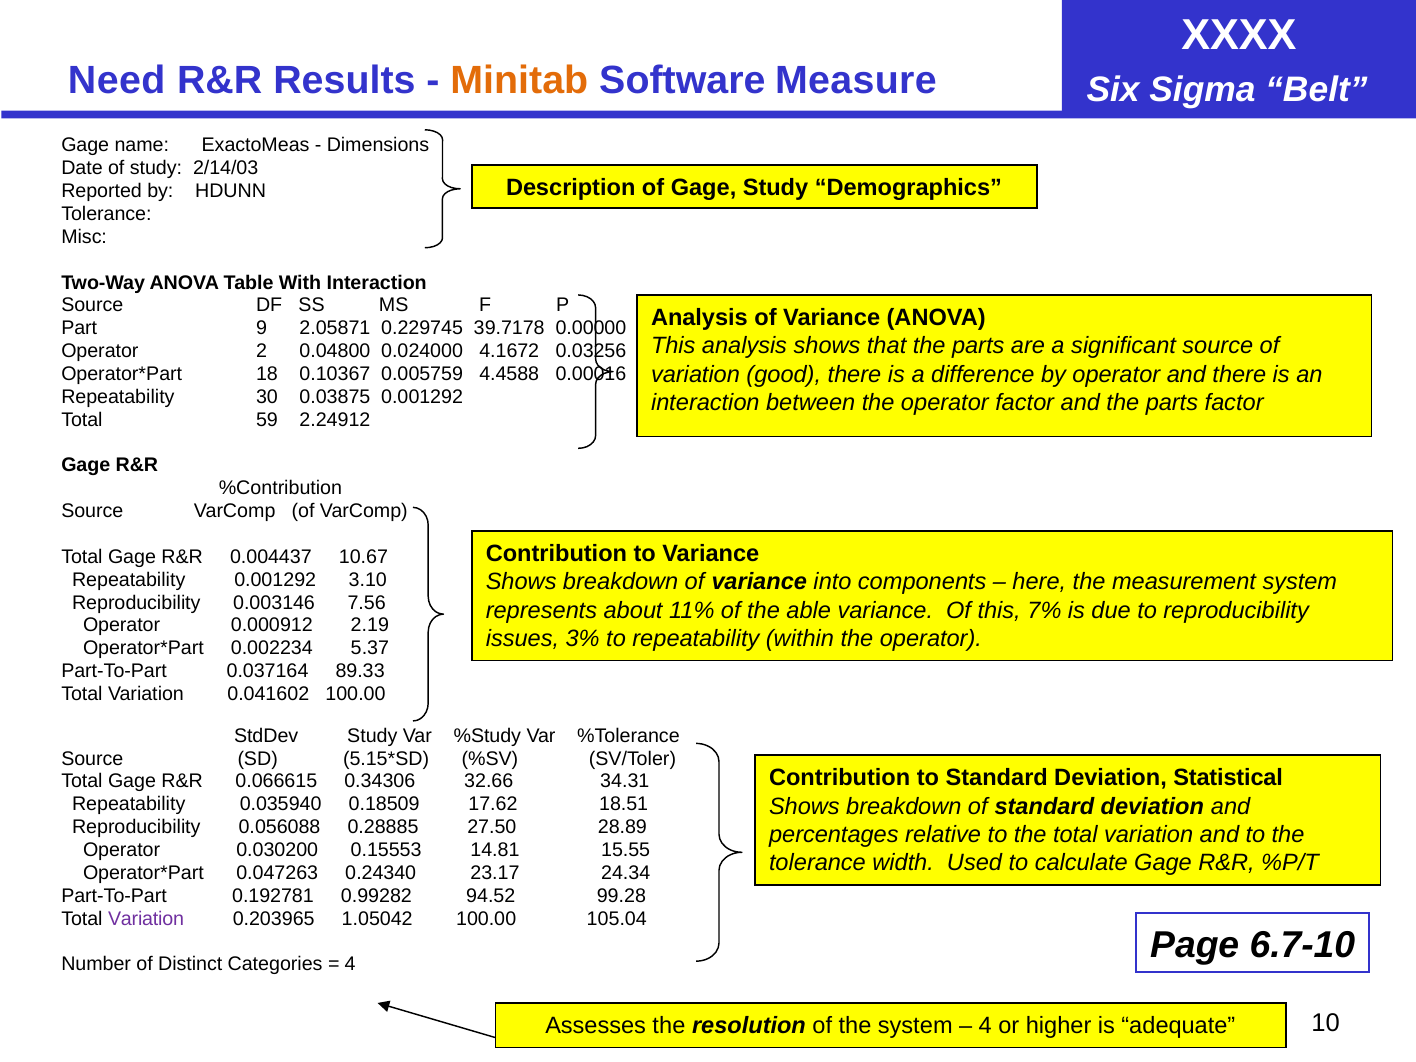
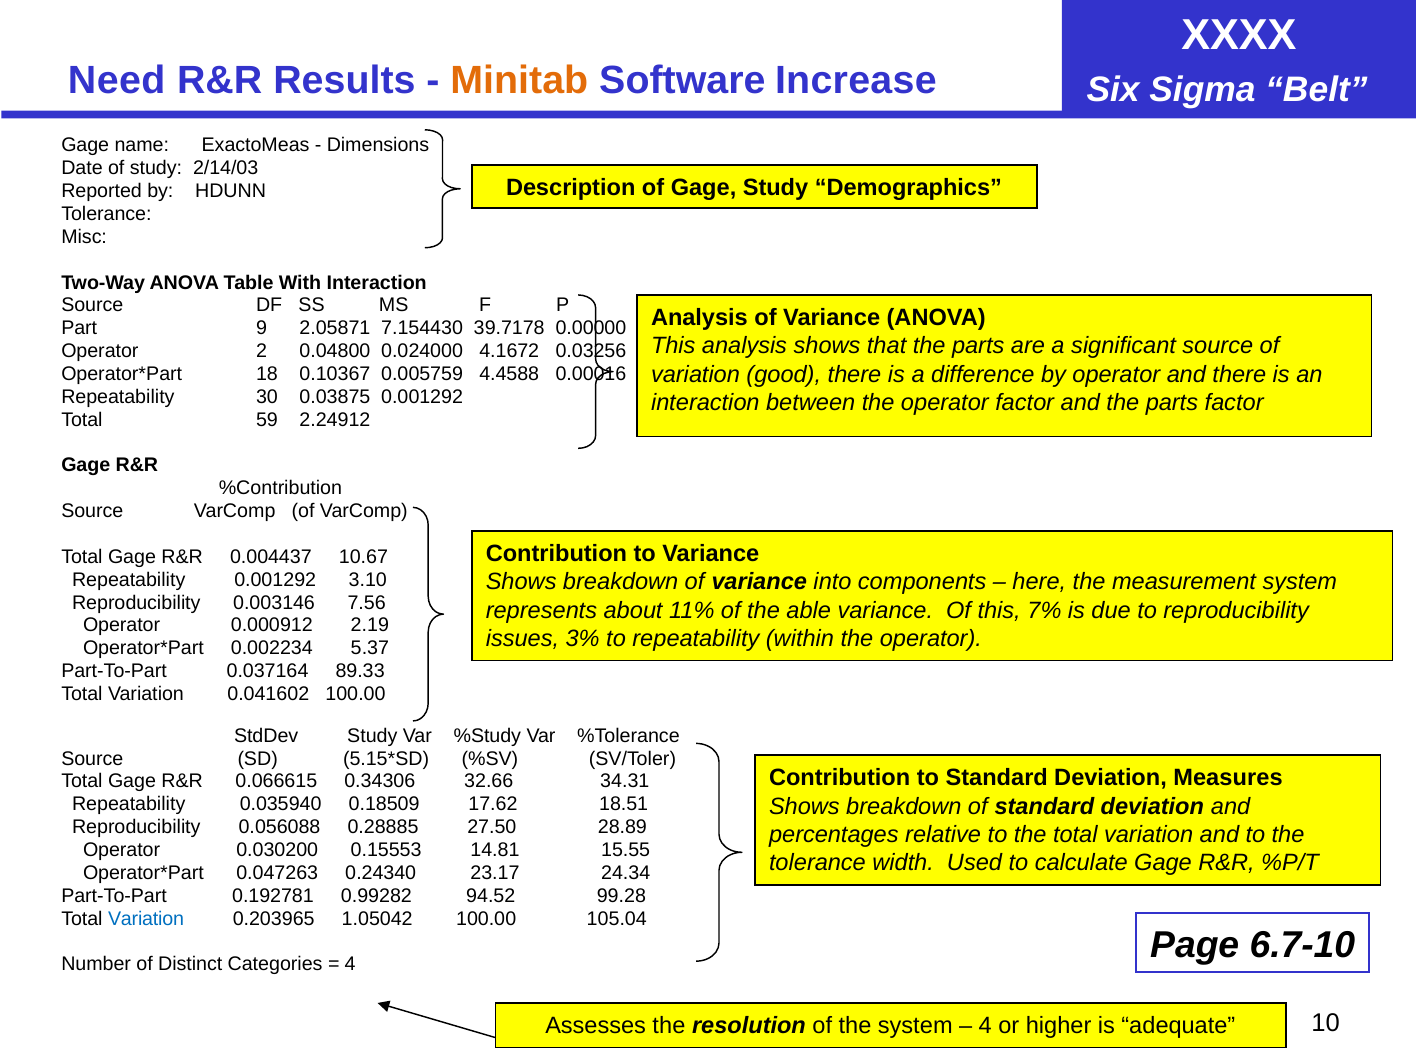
Measure: Measure -> Increase (856, 81)
0.229745: 0.229745 -> 7.154430 (422, 328)
Statistical: Statistical -> Measures (1228, 778)
Variation colour: purple -> blue (146, 919)
